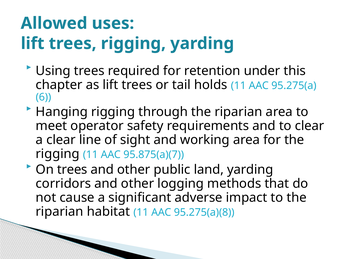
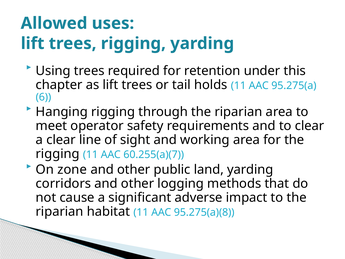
95.875(a)(7: 95.875(a)(7 -> 60.255(a)(7 (154, 155)
On trees: trees -> zone (72, 169)
